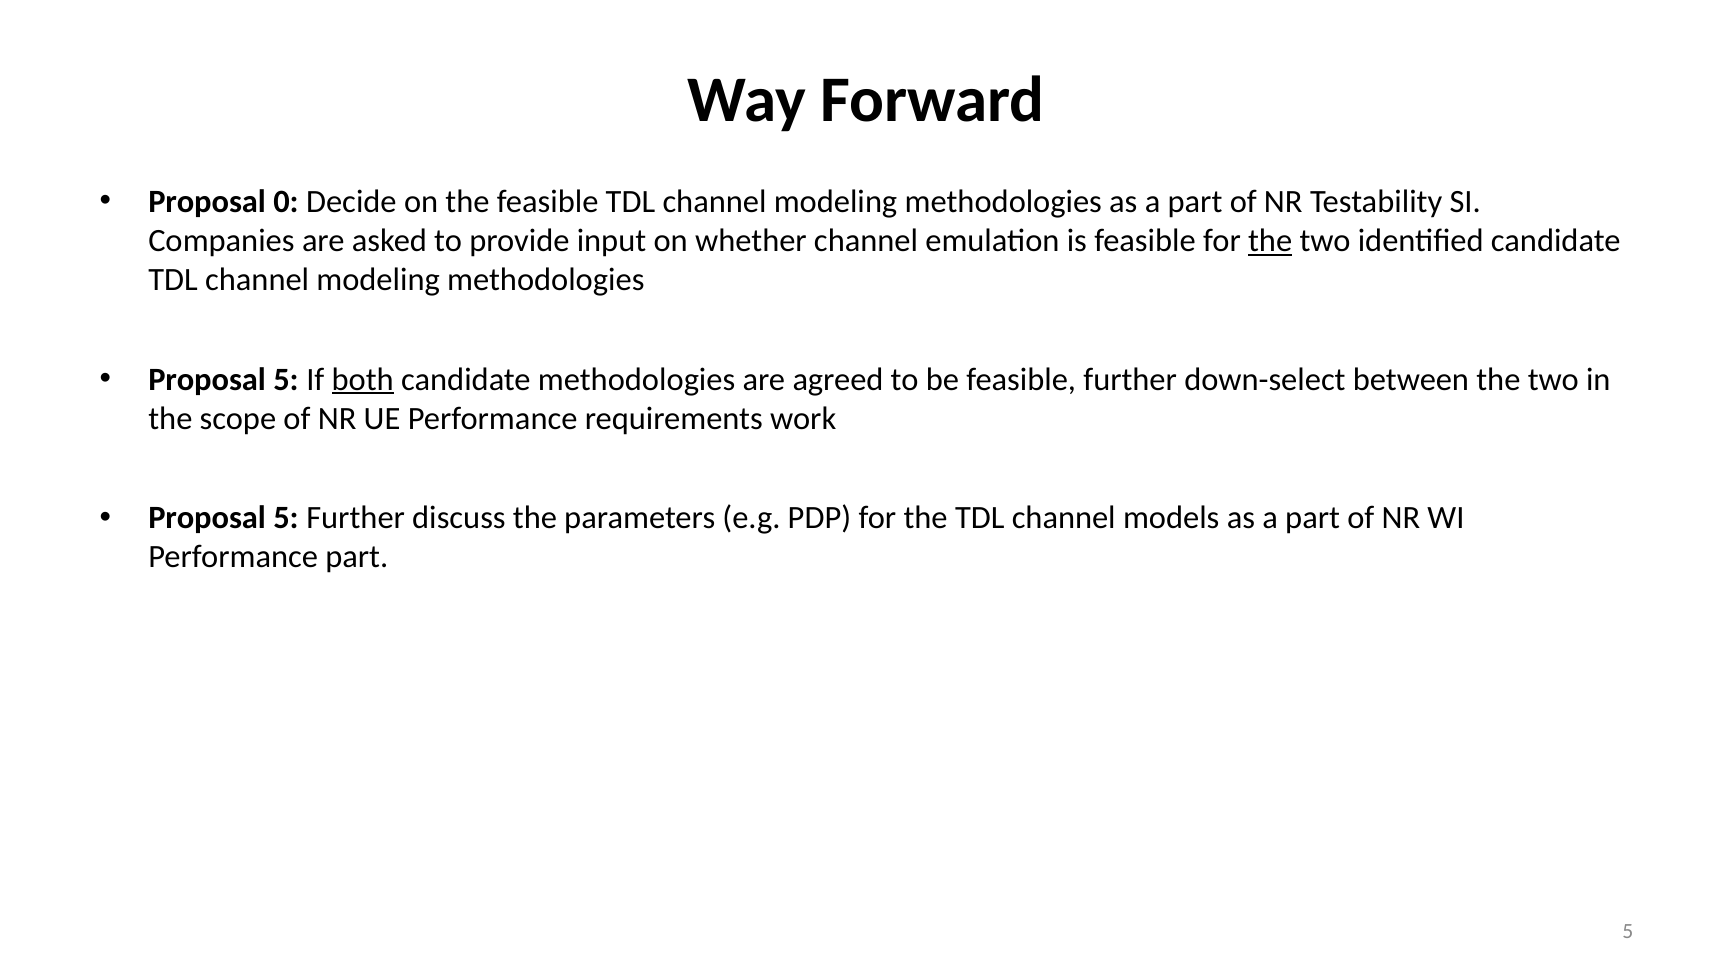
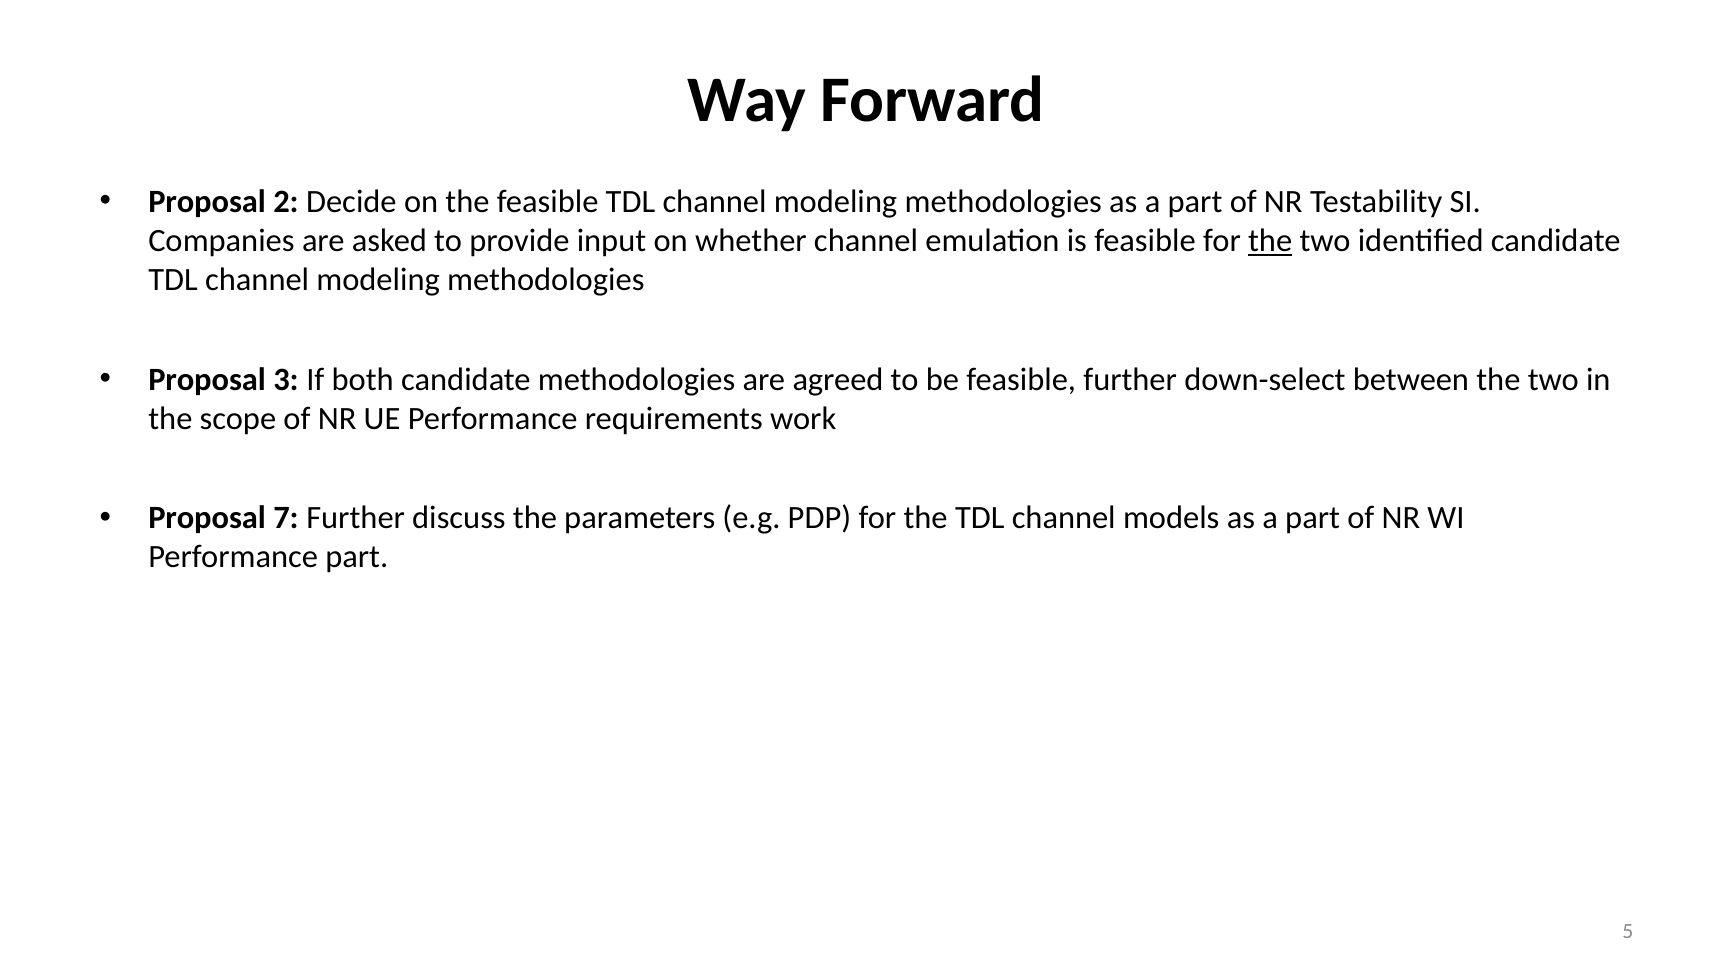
0: 0 -> 2 (286, 202)
5: 5 -> 3 (286, 379)
both underline: present -> none (363, 379)
5: 5 -> 7 (286, 518)
